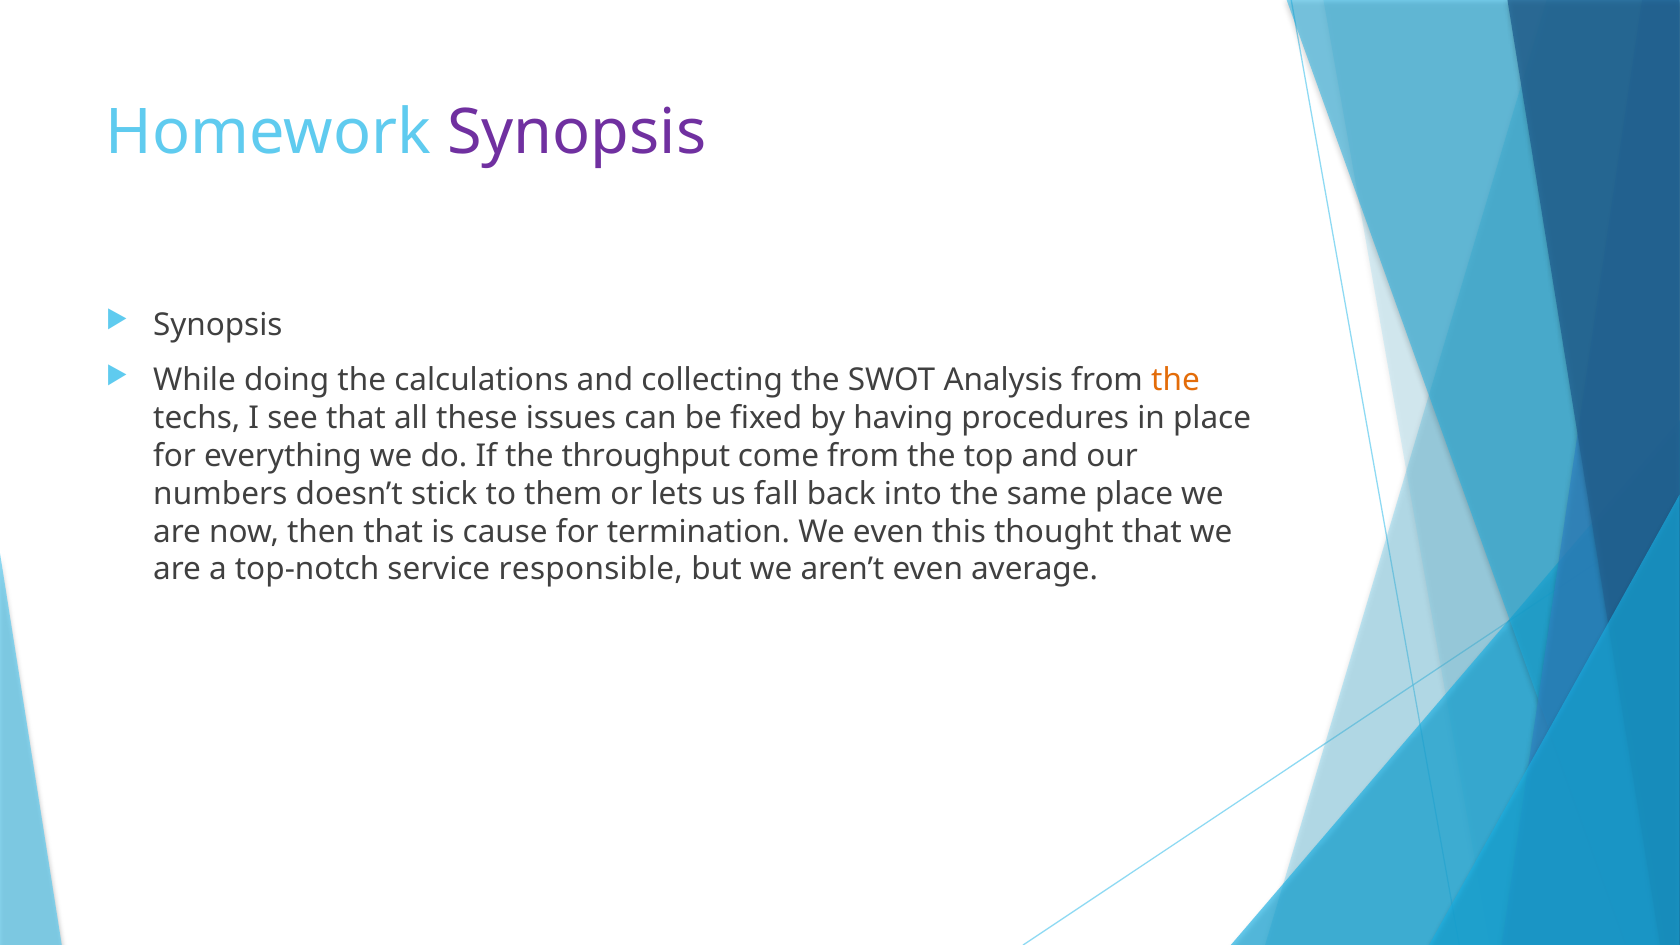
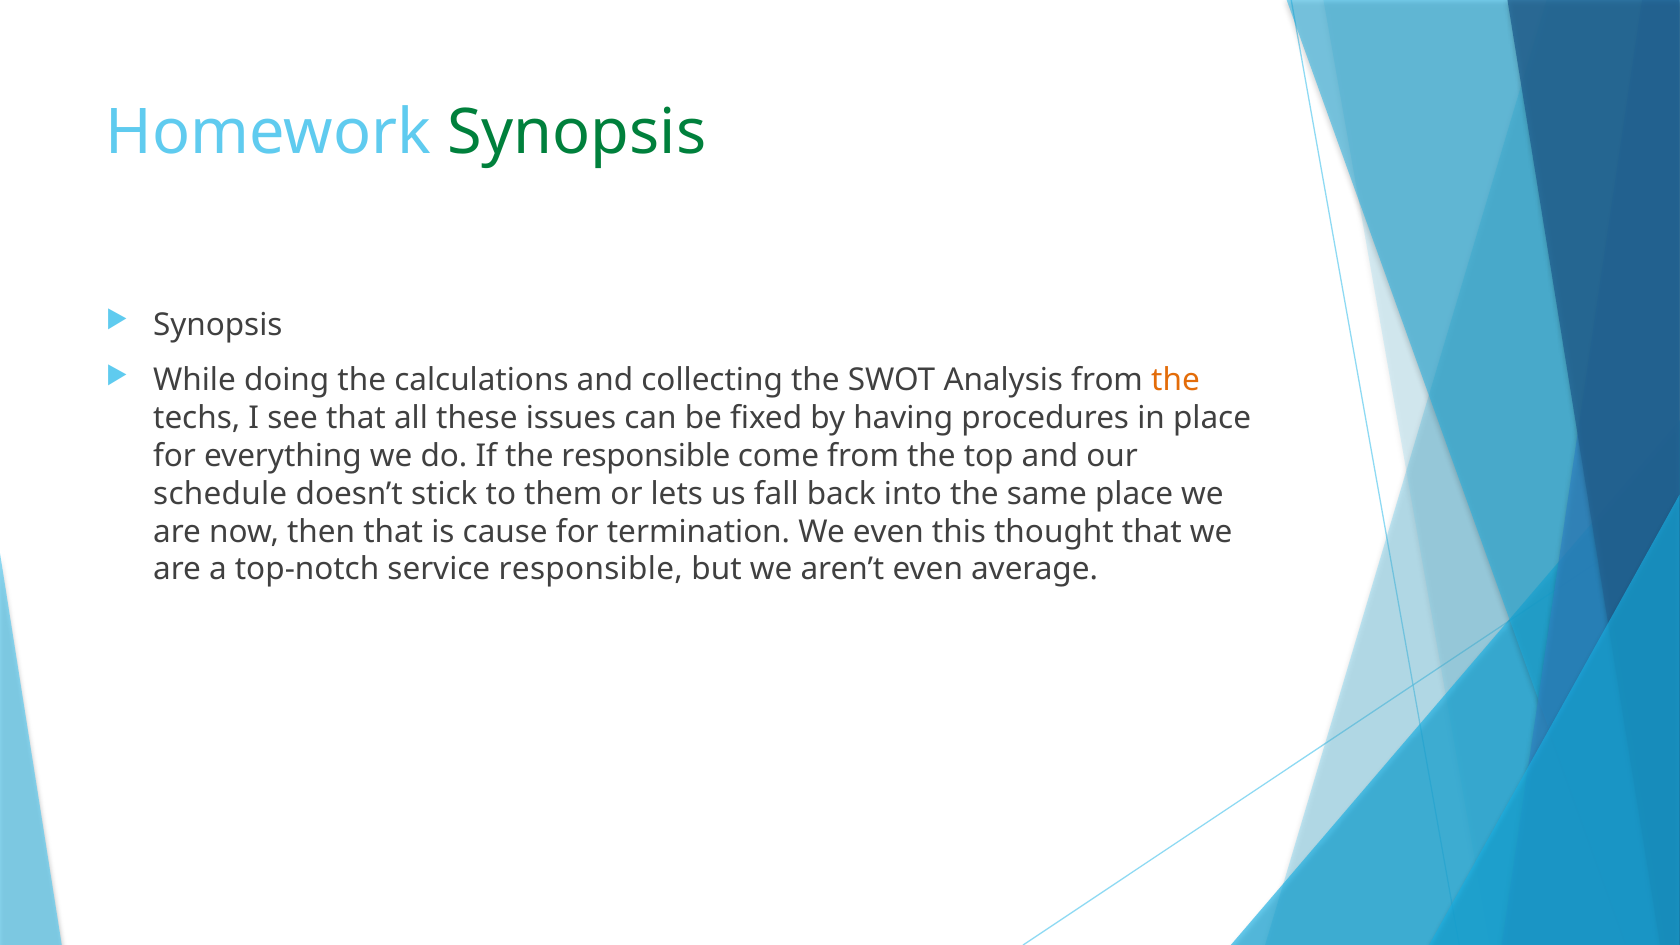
Synopsis colour: purple -> green (577, 132)
the throughput: throughput -> responsible (646, 456)
numbers: numbers -> schedule (220, 494)
